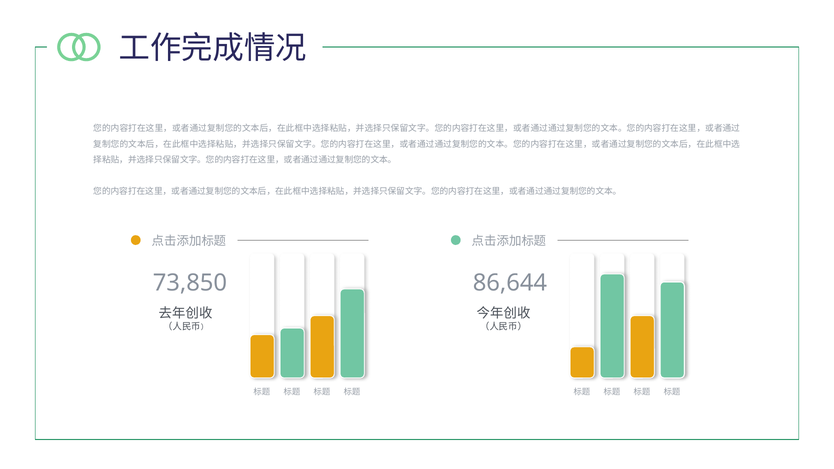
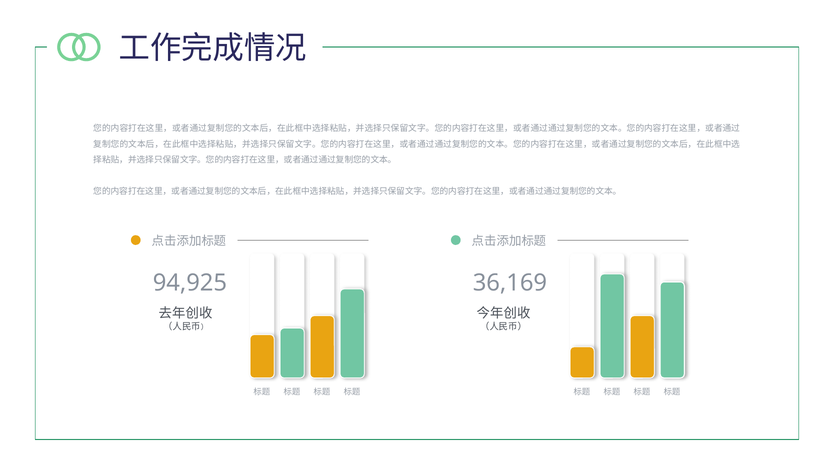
73,850: 73,850 -> 94,925 (190, 283)
86,644: 86,644 -> 36,169 (510, 283)
